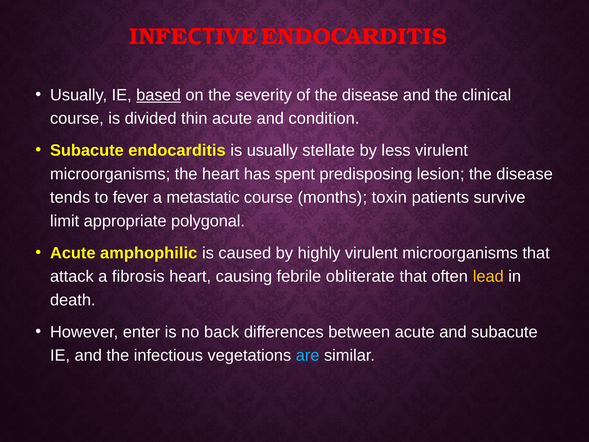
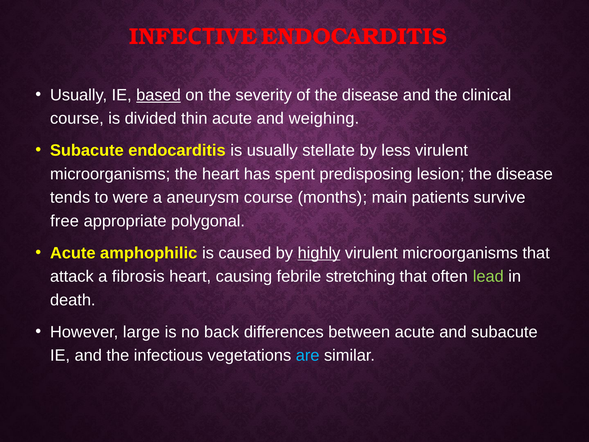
condition: condition -> weighing (324, 119)
fever: fever -> were (131, 197)
metastatic: metastatic -> aneurysm (203, 197)
toxin: toxin -> main (389, 197)
limit: limit -> free (65, 221)
highly underline: none -> present (319, 253)
obliterate: obliterate -> stretching (360, 276)
lead colour: yellow -> light green (488, 276)
enter: enter -> large (141, 332)
